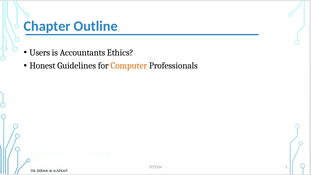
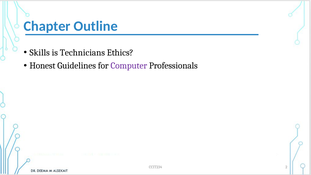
Users: Users -> Skills (40, 53)
Accountants: Accountants -> Technicians (82, 53)
Computer colour: orange -> purple (129, 66)
